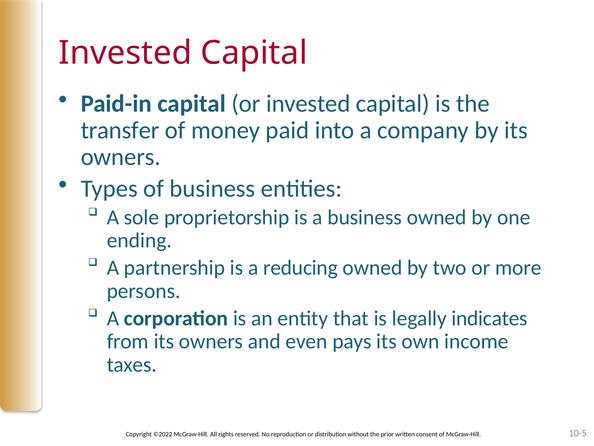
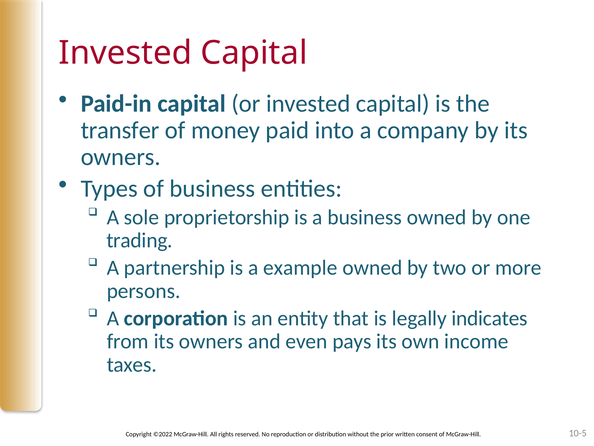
ending: ending -> trading (139, 240)
reducing: reducing -> example (300, 267)
